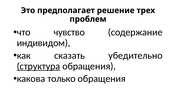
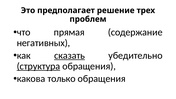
чувство: чувство -> прямая (69, 32)
индивидом: индивидом -> негативных (43, 43)
сказать underline: none -> present (70, 56)
